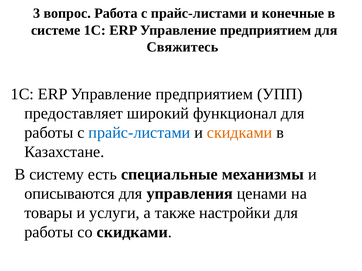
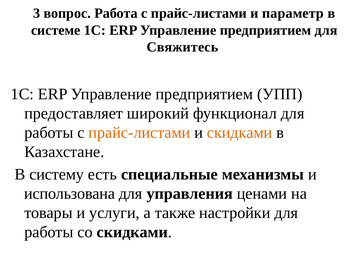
конечные: конечные -> параметр (293, 13)
прайс-листами colour: blue -> orange (139, 133)
описываются: описываются -> использована (70, 194)
